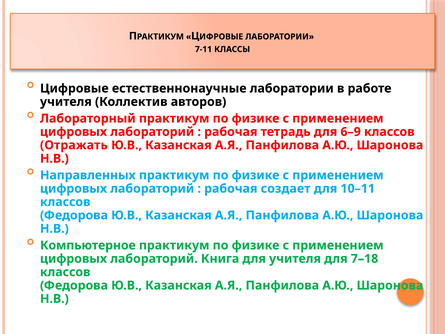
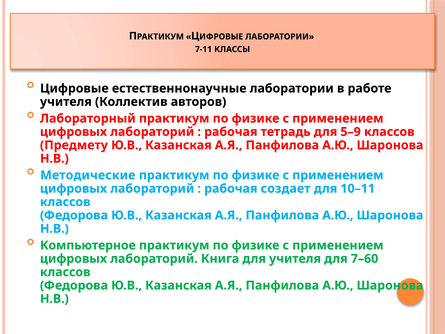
6–9: 6–9 -> 5–9 (351, 132)
Отражать: Отражать -> Предмету (74, 145)
Направленных: Направленных -> Методические (88, 175)
7–18: 7–18 -> 7–60 (365, 259)
